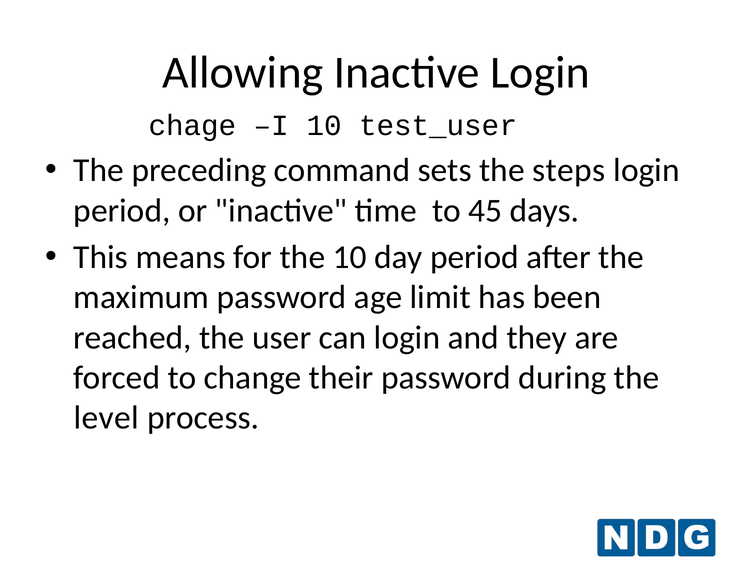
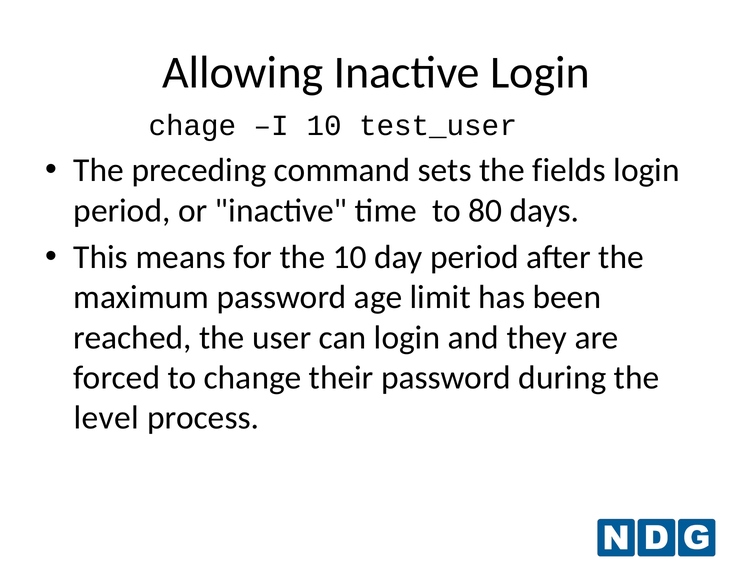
steps: steps -> fields (569, 171)
45: 45 -> 80 (485, 211)
